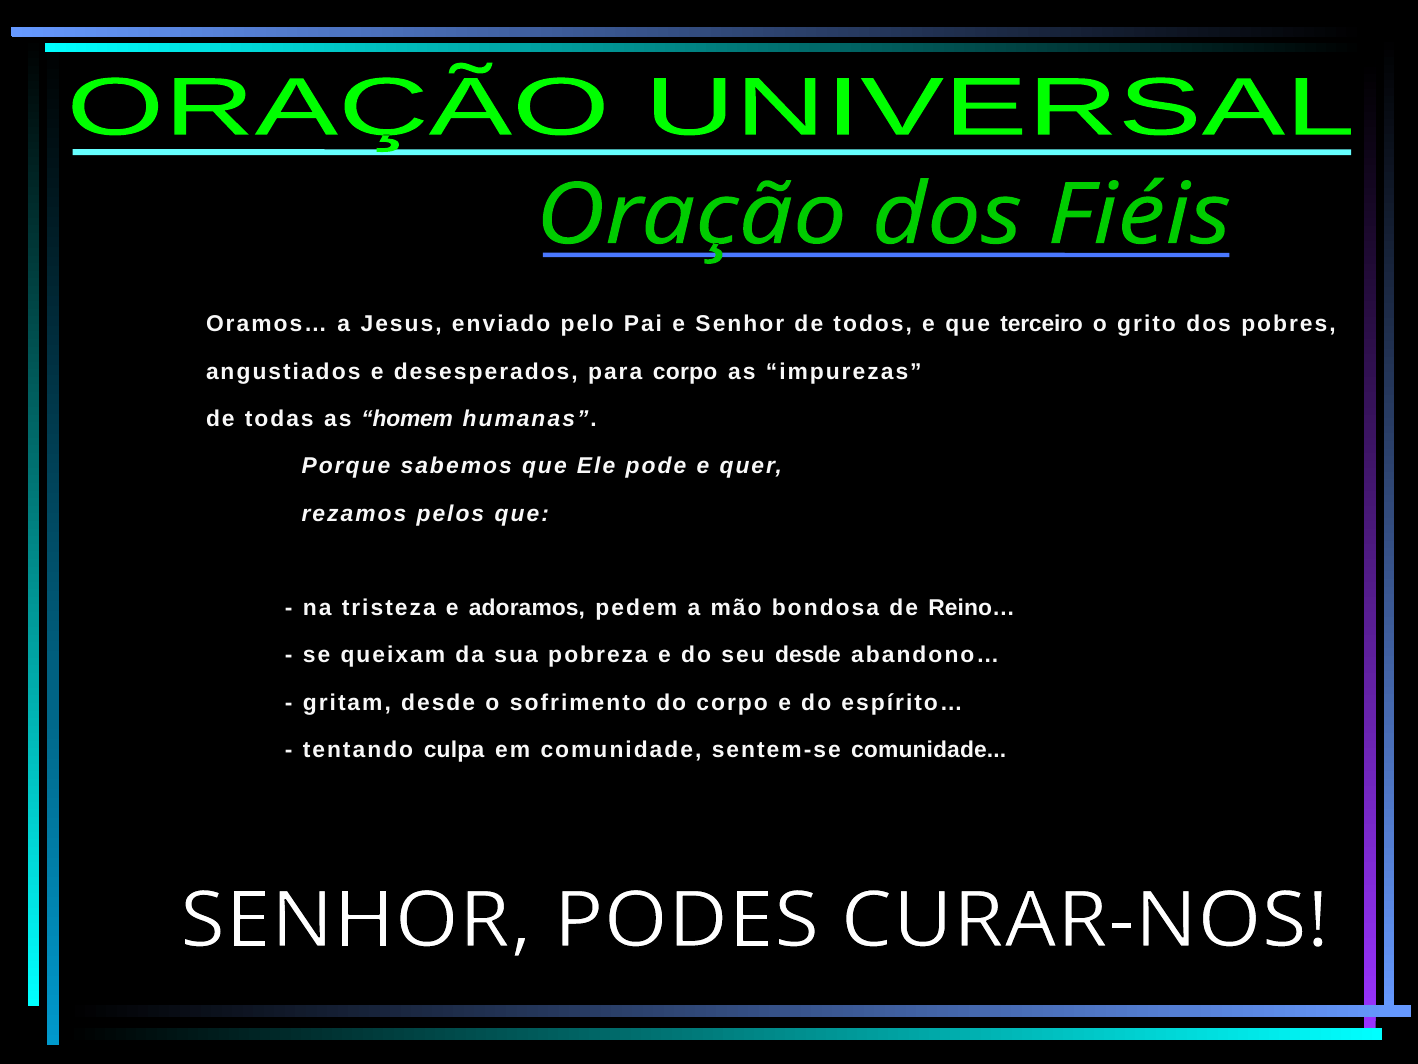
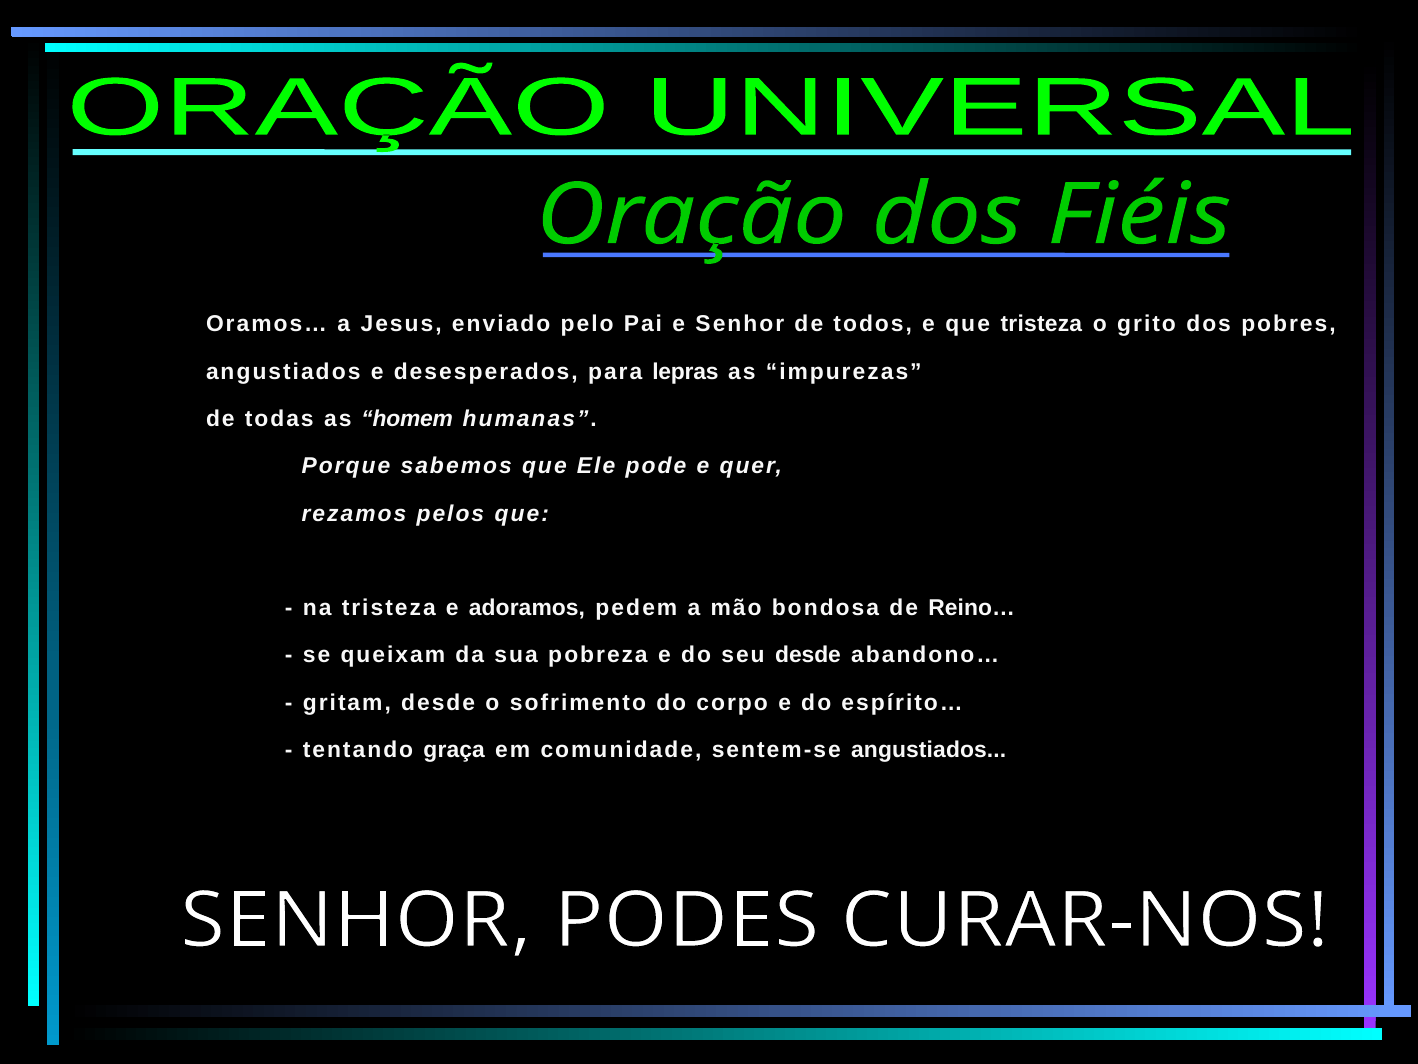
que terceiro: terceiro -> tristeza (1041, 324)
para corpo: corpo -> lepras (685, 371)
culpa: culpa -> graça (454, 750)
sentem-se comunidade: comunidade -> angustiados (929, 750)
